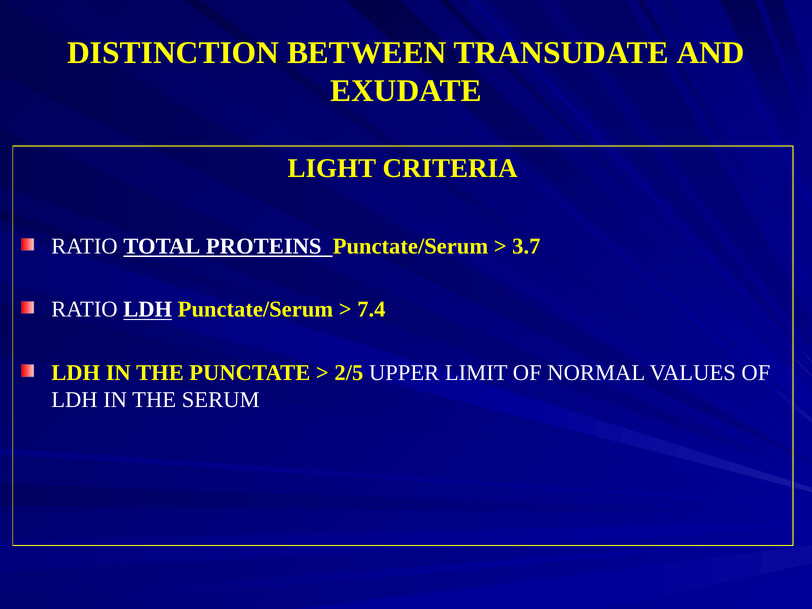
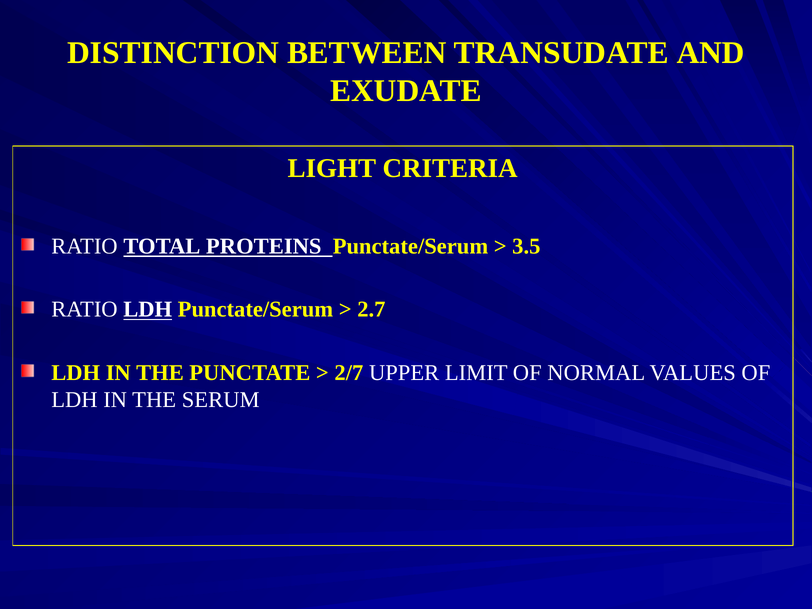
3.7: 3.7 -> 3.5 (526, 246)
7.4: 7.4 -> 2.7 (371, 309)
2/5: 2/5 -> 2/7 (349, 373)
